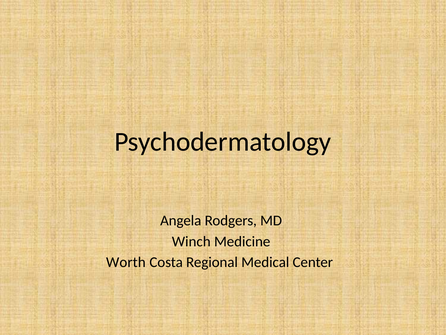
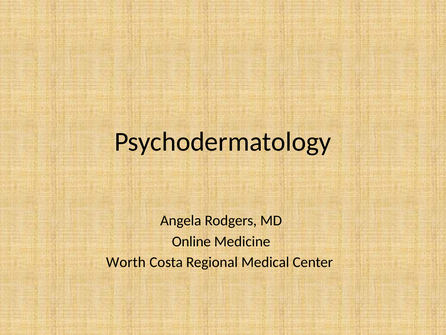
Winch: Winch -> Online (191, 241)
